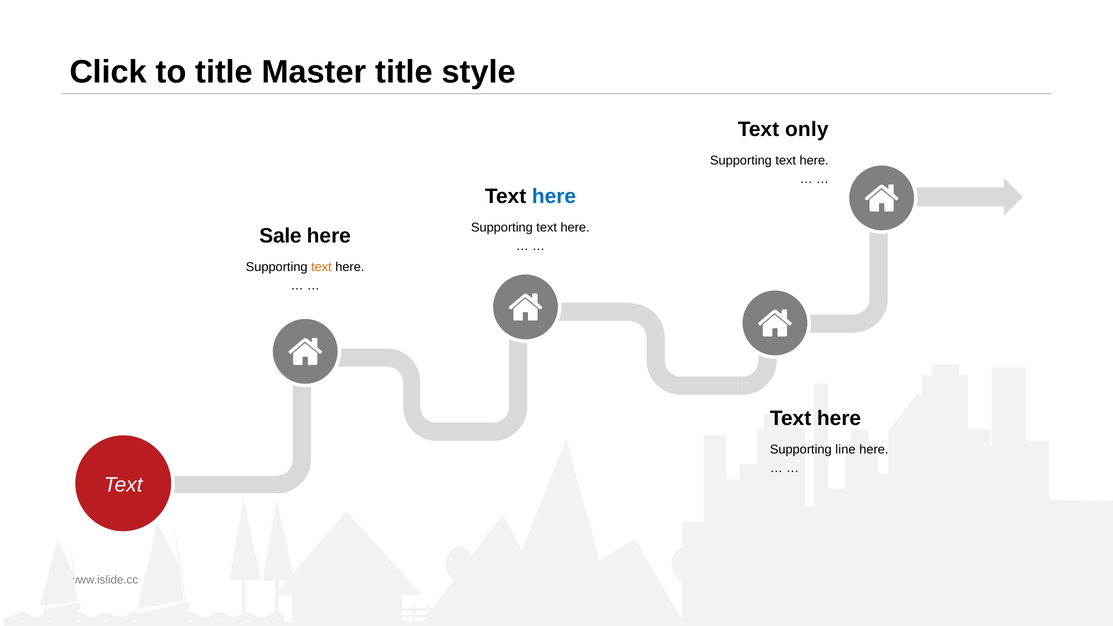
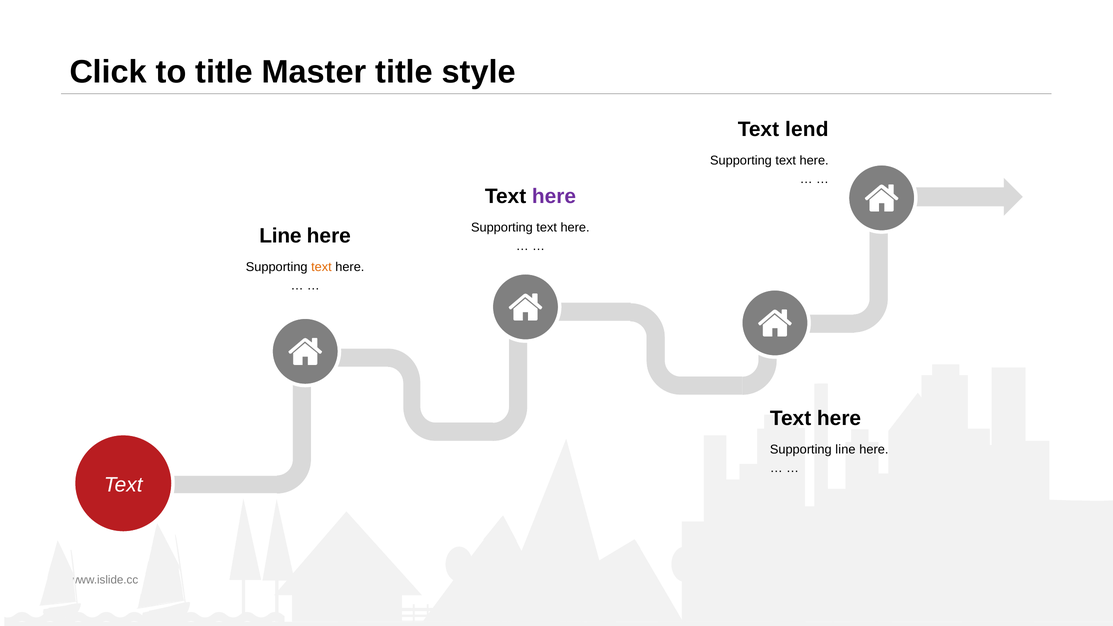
only: only -> lend (807, 129)
here colour: blue -> purple (554, 196)
Sale: Sale -> Line (280, 236)
